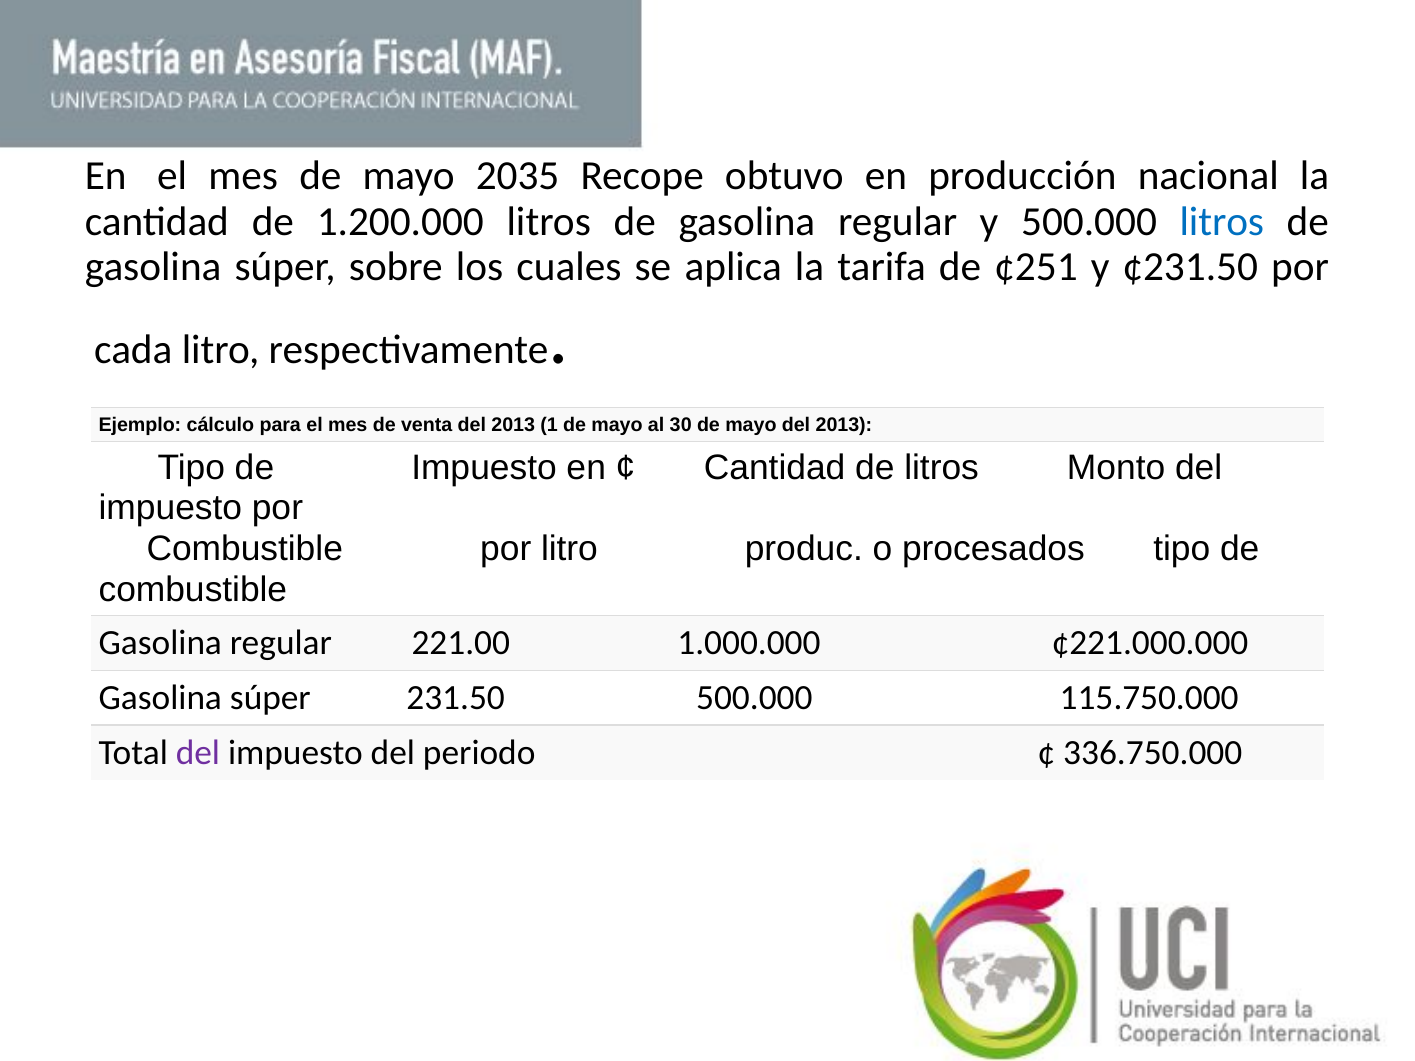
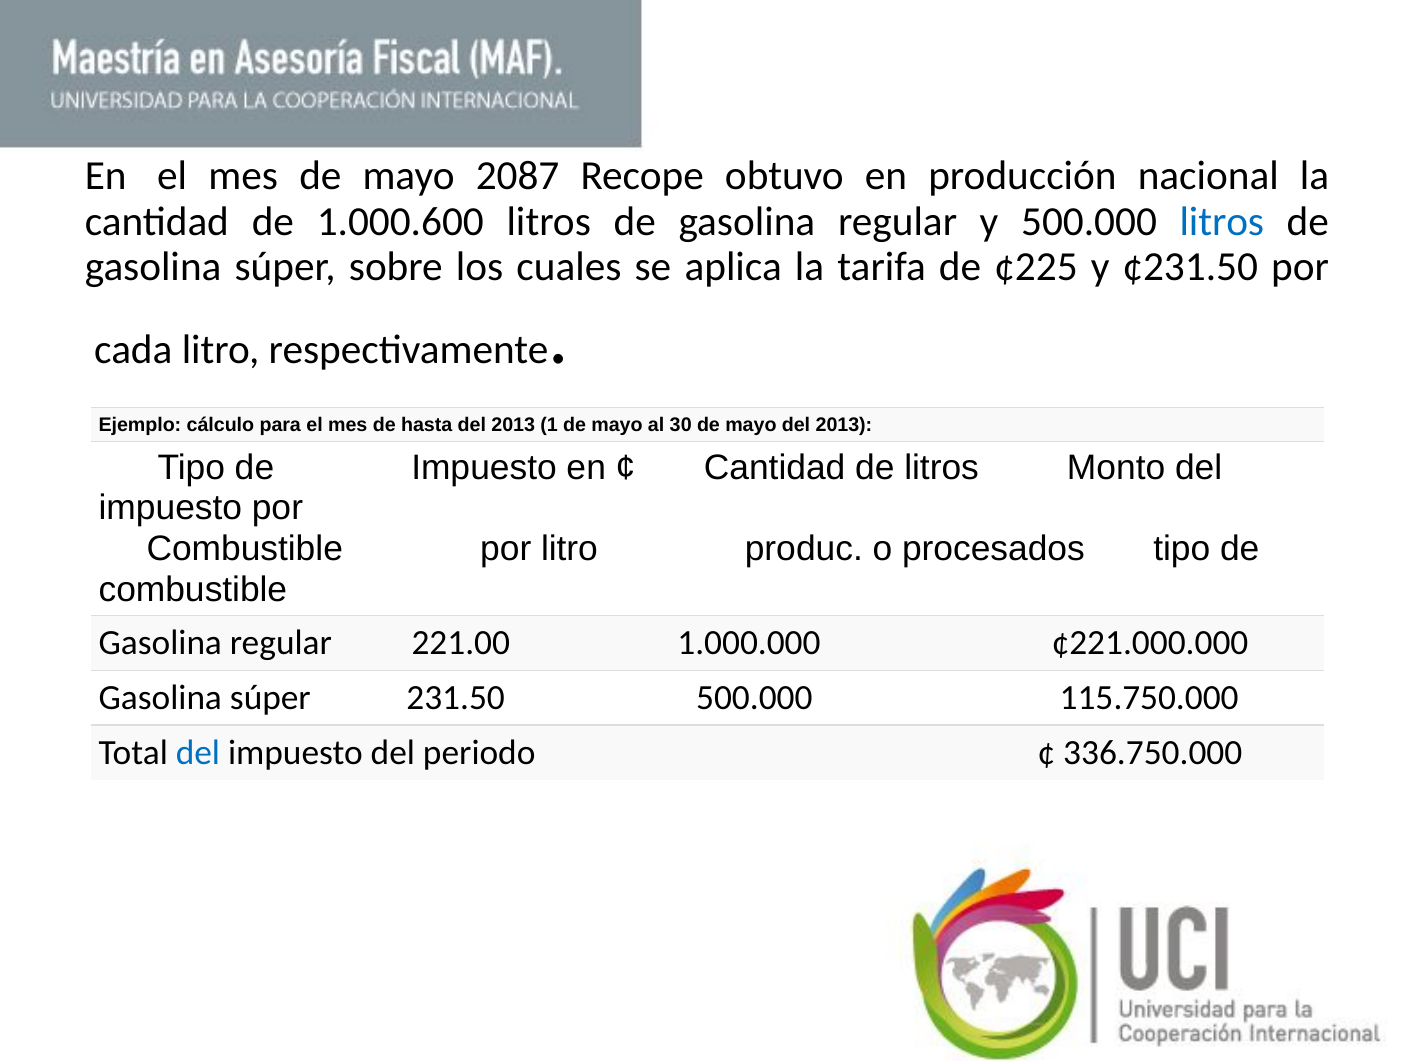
2035: 2035 -> 2087 (518, 176)
1.200.000: 1.200.000 -> 1.000.600 (400, 222)
¢251: ¢251 -> ¢225 (1036, 267)
venta: venta -> hasta (427, 425)
del colour: purple -> blue (198, 753)
